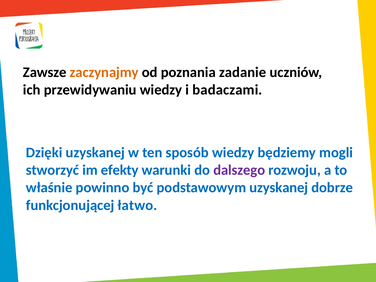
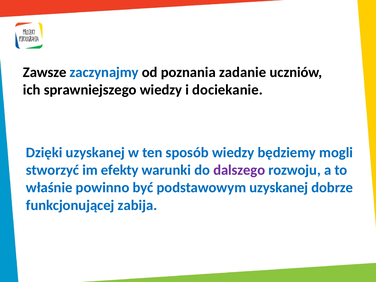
zaczynajmy colour: orange -> blue (104, 72)
przewidywaniu: przewidywaniu -> sprawniejszego (90, 90)
badaczami: badaczami -> dociekanie (227, 90)
łatwo: łatwo -> zabija (138, 205)
